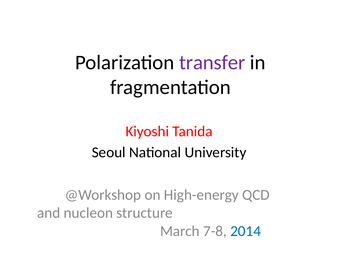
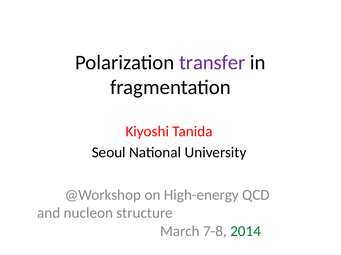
2014 colour: blue -> green (246, 232)
